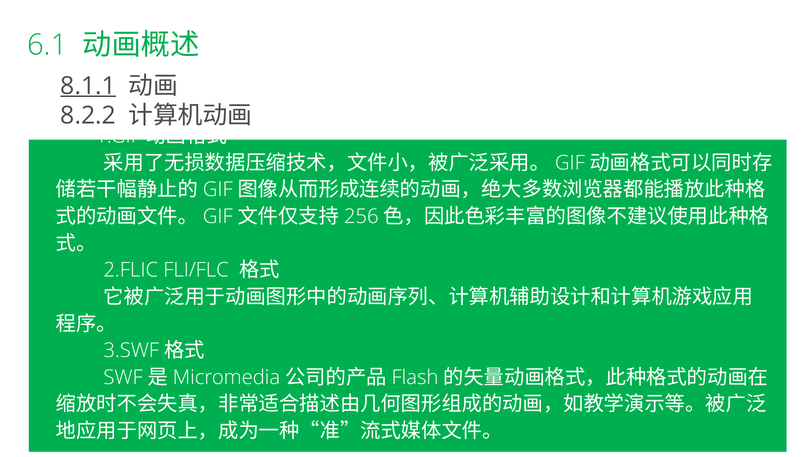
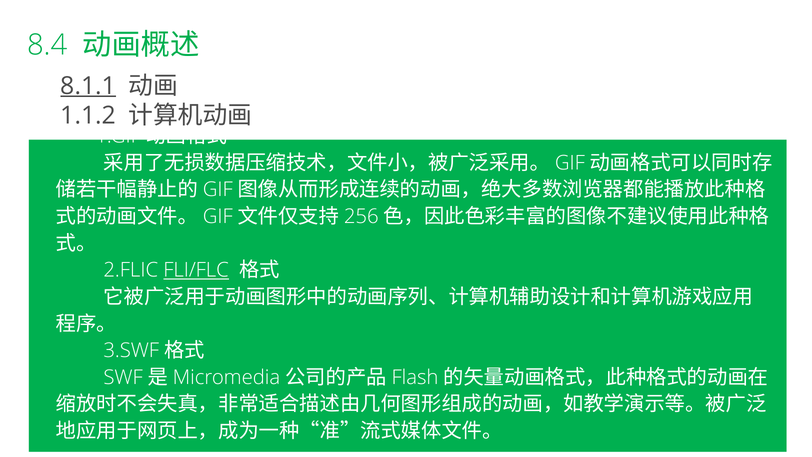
6.1: 6.1 -> 8.4 (47, 45)
8.2.2: 8.2.2 -> 1.1.2 (88, 116)
FLI/FLC underline: none -> present (196, 270)
